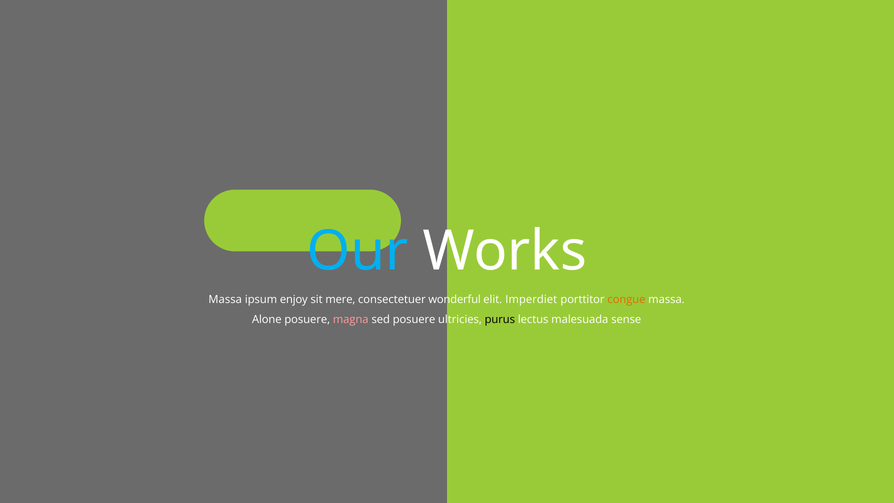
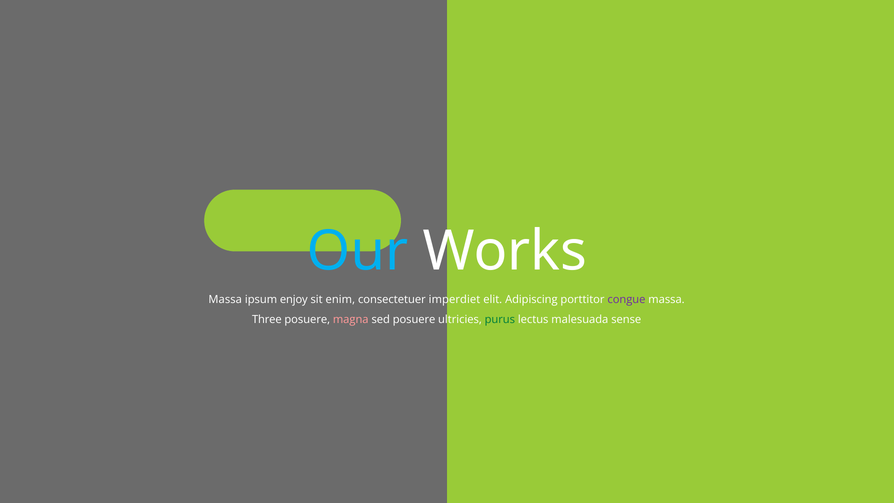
mere: mere -> enim (340, 299)
wonderful: wonderful -> imperdiet (455, 299)
Imperdiet: Imperdiet -> Adipiscing (531, 299)
congue colour: orange -> purple (626, 299)
Alone: Alone -> Three (267, 319)
purus colour: black -> green (500, 319)
